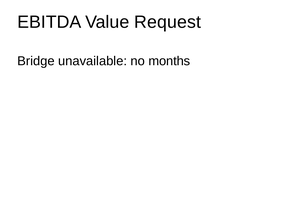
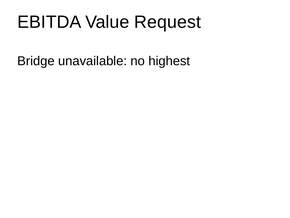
months: months -> highest (169, 61)
